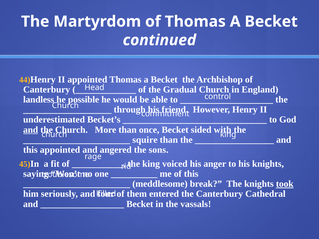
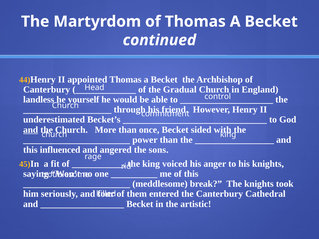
possible: possible -> yourself (84, 100)
squire: squire -> power (145, 140)
this appointed: appointed -> influenced (60, 150)
took underline: present -> none (285, 184)
vassals: vassals -> artistic (196, 204)
